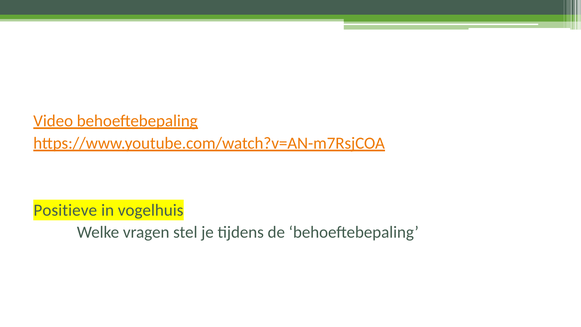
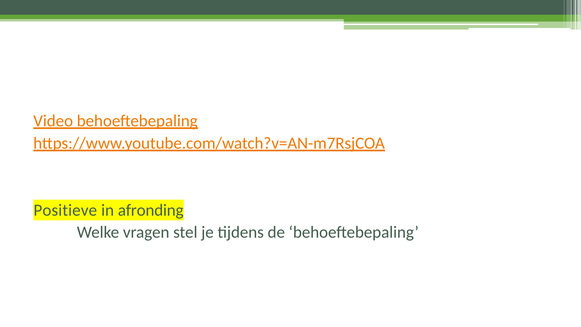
vogelhuis: vogelhuis -> afronding (151, 210)
